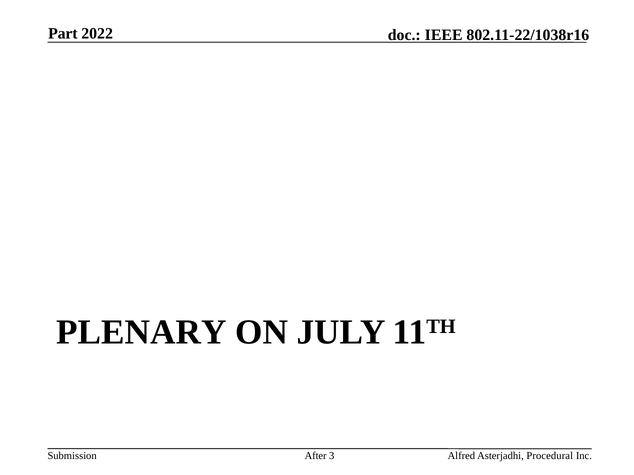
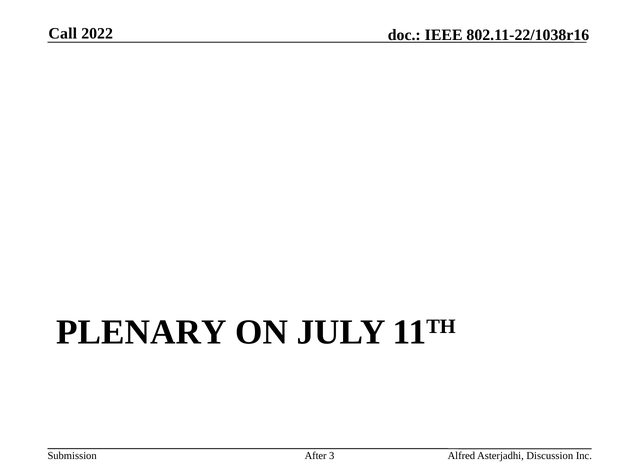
Part: Part -> Call (63, 34)
Procedural: Procedural -> Discussion (550, 456)
